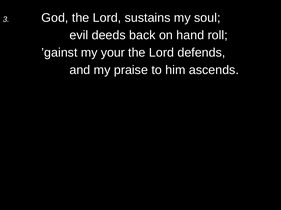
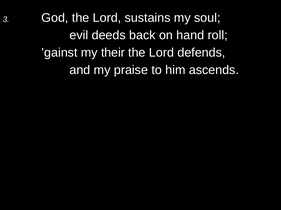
your: your -> their (113, 53)
